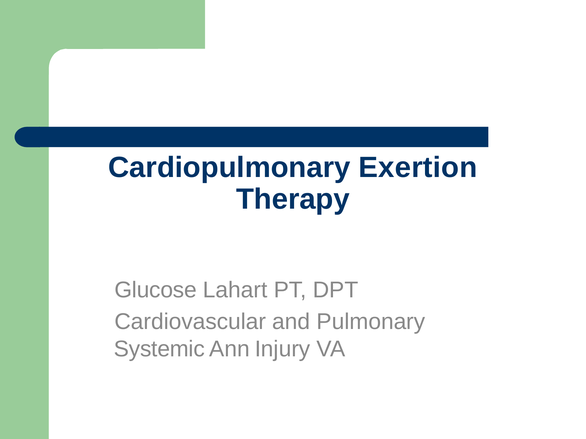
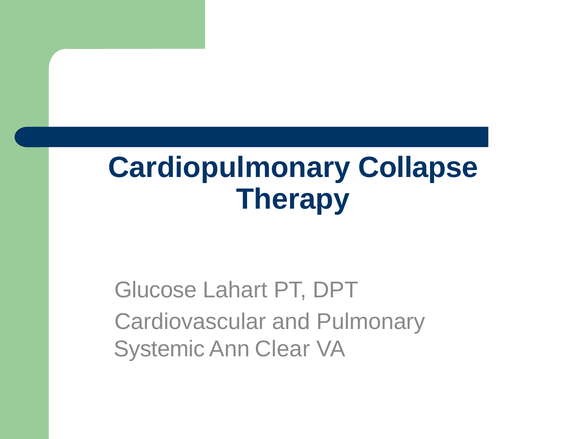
Exertion: Exertion -> Collapse (418, 168)
Injury: Injury -> Clear (282, 350)
